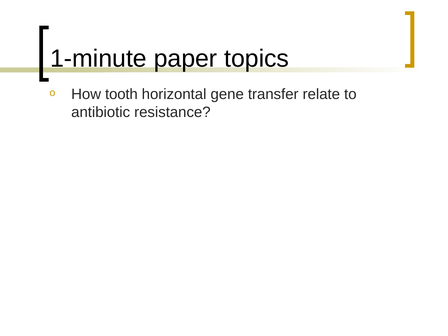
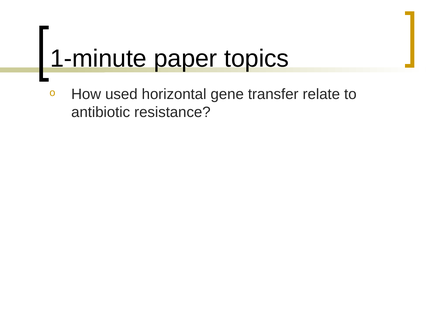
tooth: tooth -> used (121, 94)
